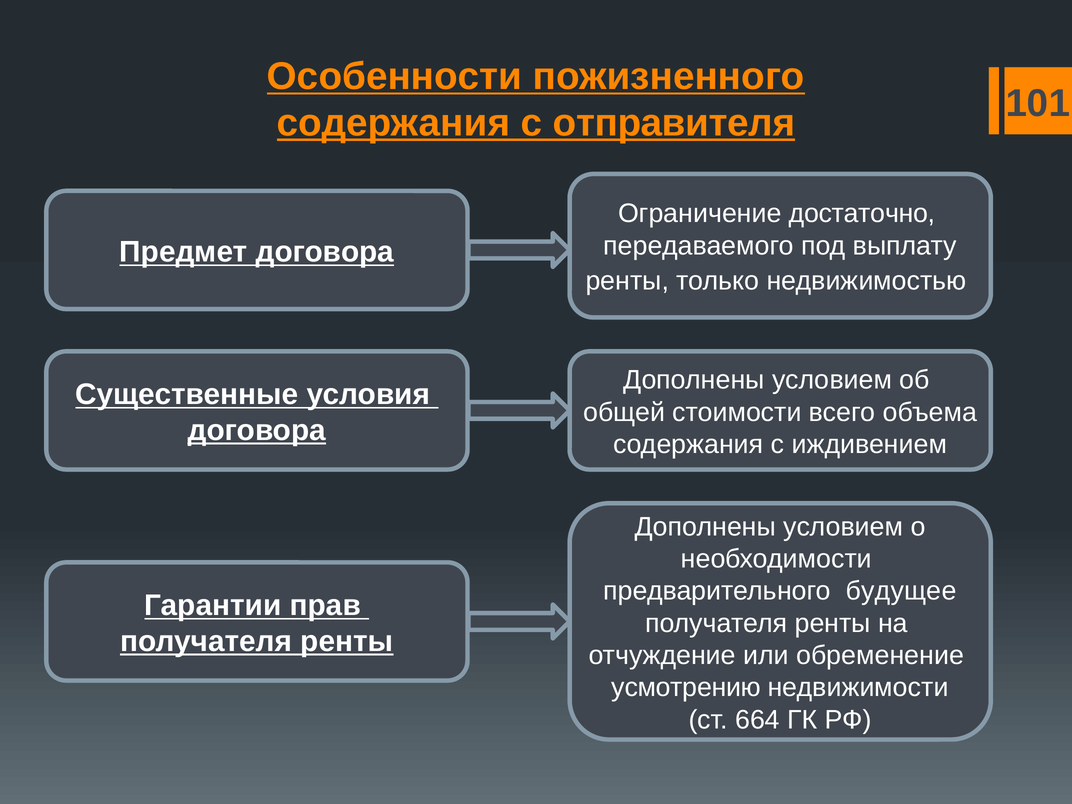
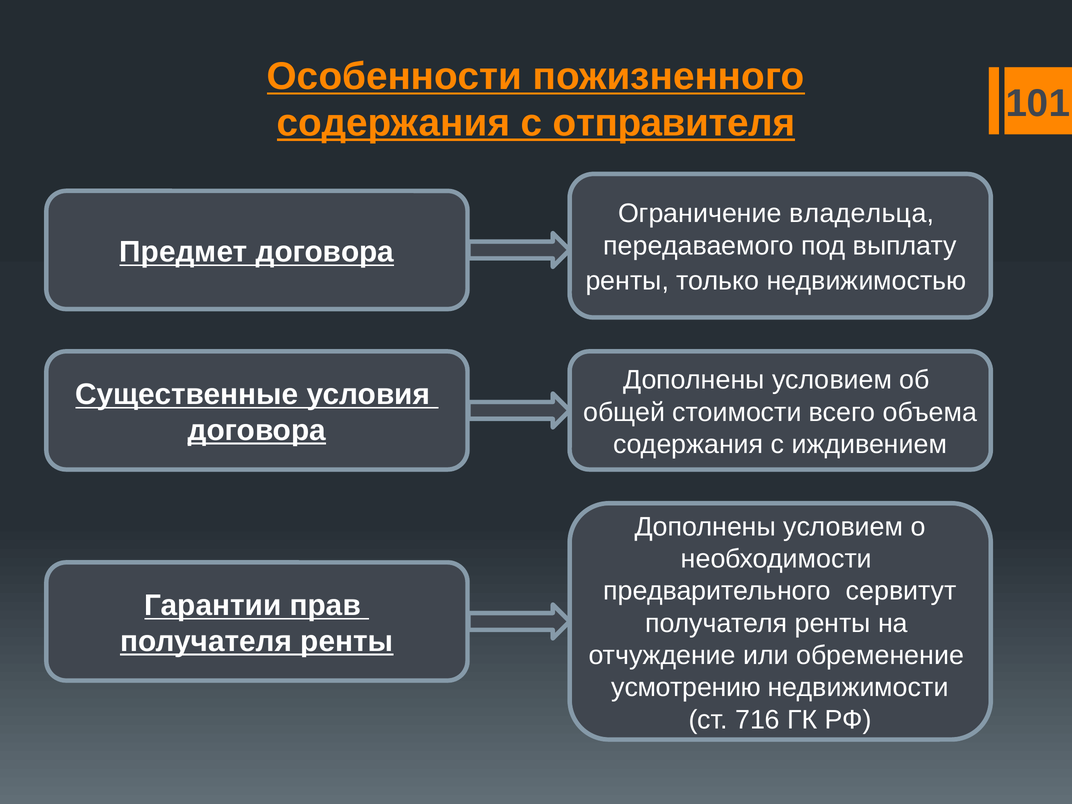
достаточно: достаточно -> владельца (862, 214)
будущее: будущее -> сервитут (901, 591)
664: 664 -> 716 (758, 720)
